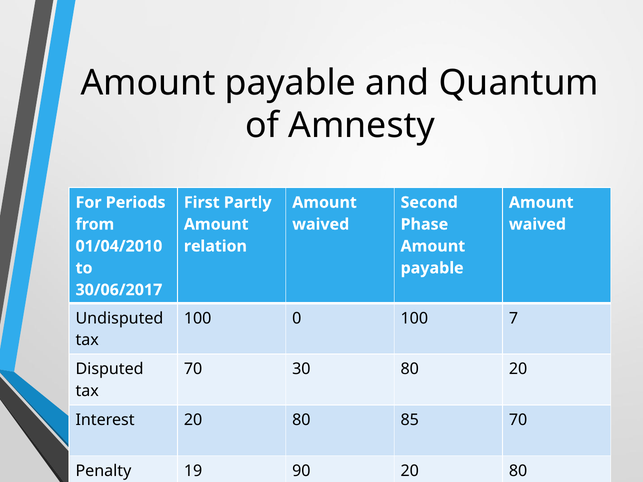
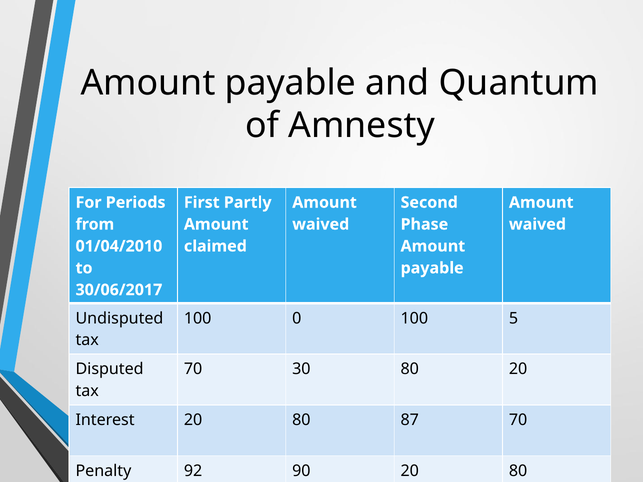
relation: relation -> claimed (215, 246)
7: 7 -> 5 (514, 318)
85: 85 -> 87 (410, 420)
19: 19 -> 92 (193, 471)
